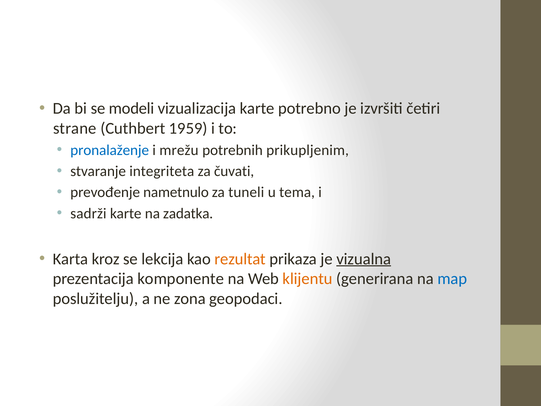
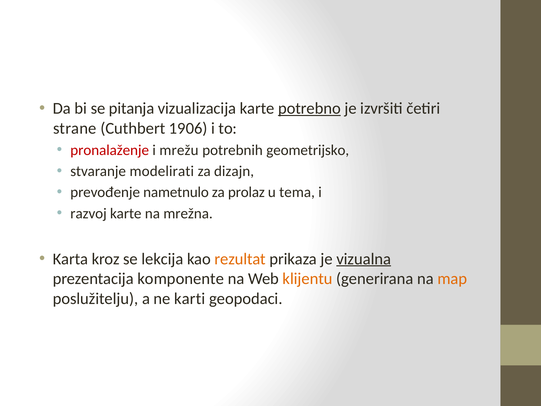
modeli: modeli -> pitanja (132, 108)
potrebno underline: none -> present (309, 108)
1959: 1959 -> 1906 (188, 128)
pronalaženje colour: blue -> red (110, 150)
prikupljenim: prikupljenim -> geometrijsko (308, 150)
integriteta: integriteta -> modelirati (162, 171)
čuvati: čuvati -> dizajn (234, 171)
tuneli: tuneli -> prolaz (246, 192)
sadrži: sadrži -> razvoj (89, 213)
zadatka: zadatka -> mrežna (188, 213)
map colour: blue -> orange (452, 279)
zona: zona -> karti (190, 298)
